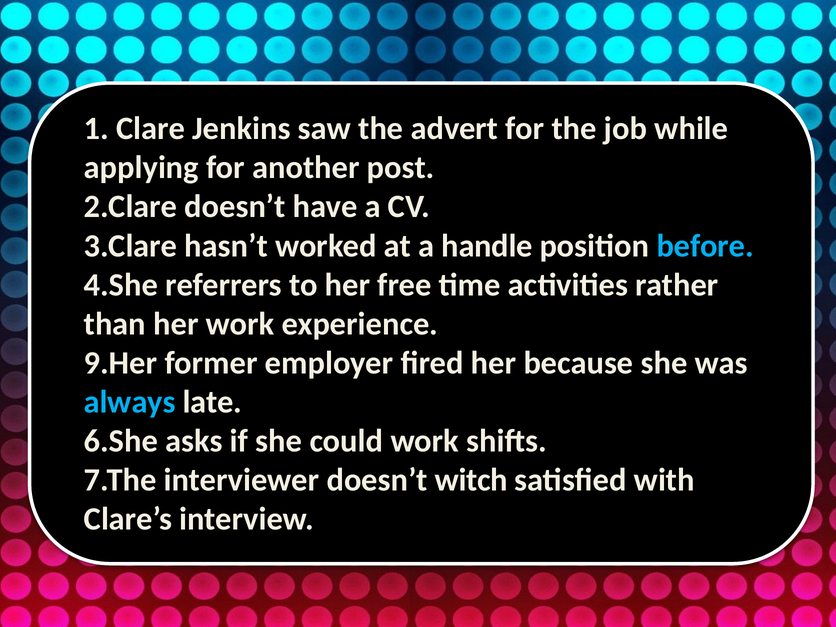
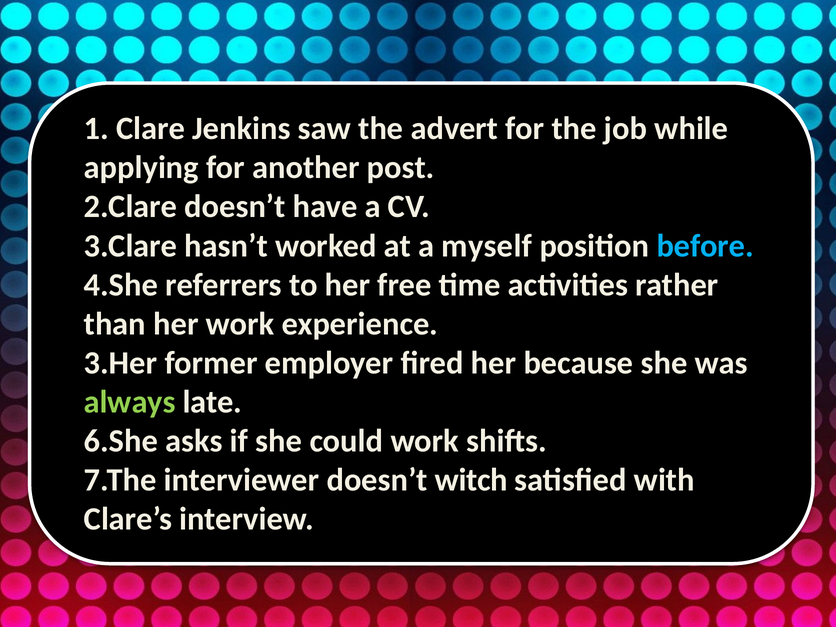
handle: handle -> myself (487, 246)
9.Her: 9.Her -> 3.Her (121, 363)
always colour: light blue -> light green (130, 402)
